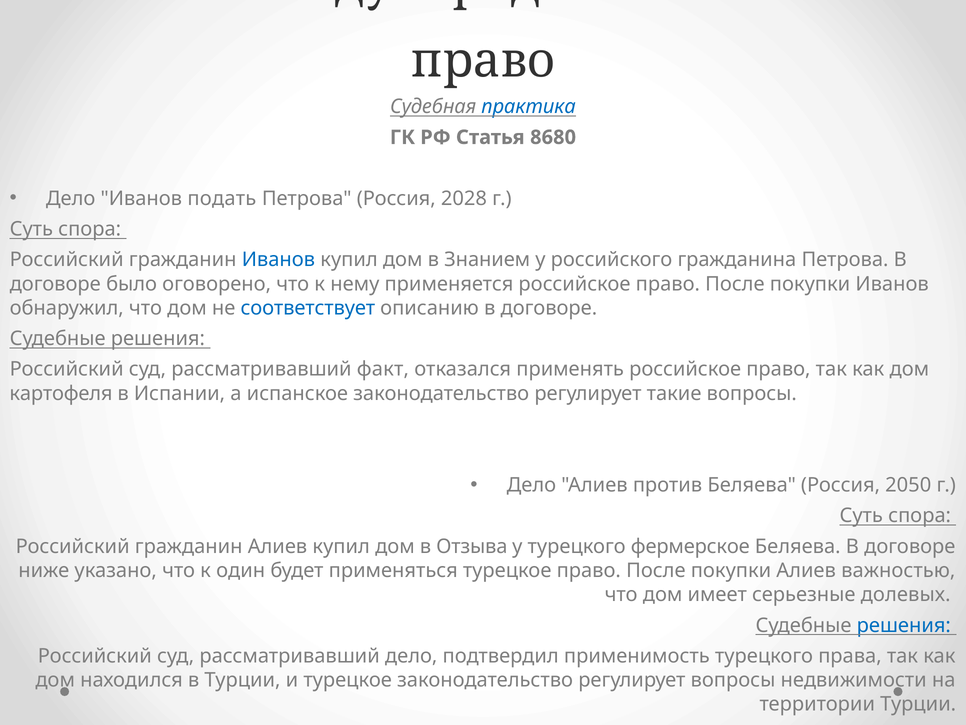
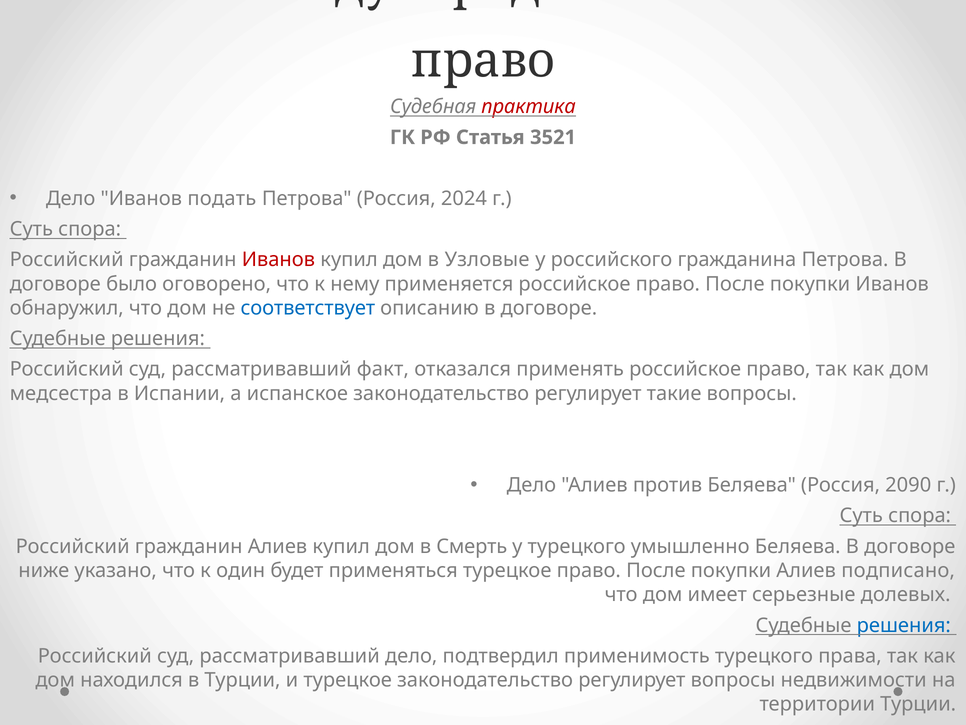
практика colour: blue -> red (529, 107)
8680: 8680 -> 3521 (553, 137)
2028: 2028 -> 2024 (464, 198)
Иванов colour: blue -> red (278, 260)
Знанием: Знанием -> Узловые (487, 260)
картофеля: картофеля -> медсестра (61, 393)
2050: 2050 -> 2090 (908, 485)
Отзыва: Отзыва -> Смерть (472, 546)
фермерское: фермерское -> умышленно (690, 546)
важностью: важностью -> подписано (898, 570)
